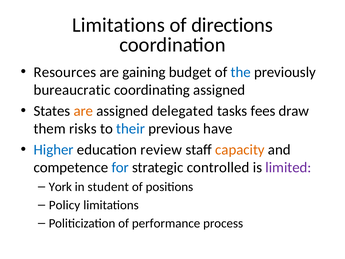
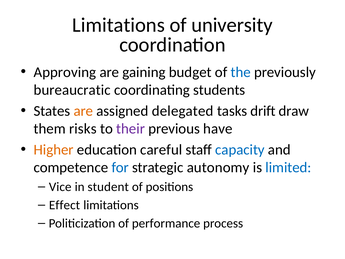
directions: directions -> university (232, 25)
Resources: Resources -> Approving (65, 72)
coordinating assigned: assigned -> students (219, 90)
fees: fees -> drift (263, 111)
their colour: blue -> purple (131, 129)
Higher colour: blue -> orange (54, 150)
review: review -> careful (161, 150)
capacity colour: orange -> blue (240, 150)
controlled: controlled -> autonomy (218, 167)
limited colour: purple -> blue (288, 167)
York: York -> Vice (60, 187)
Policy: Policy -> Effect (65, 205)
